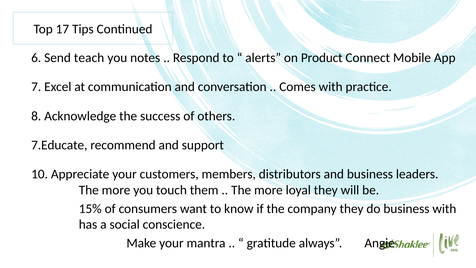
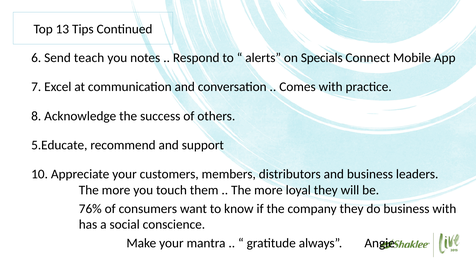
17: 17 -> 13 (62, 29)
Product: Product -> Specials (322, 58)
7.Educate: 7.Educate -> 5.Educate (59, 145)
15%: 15% -> 76% (90, 209)
